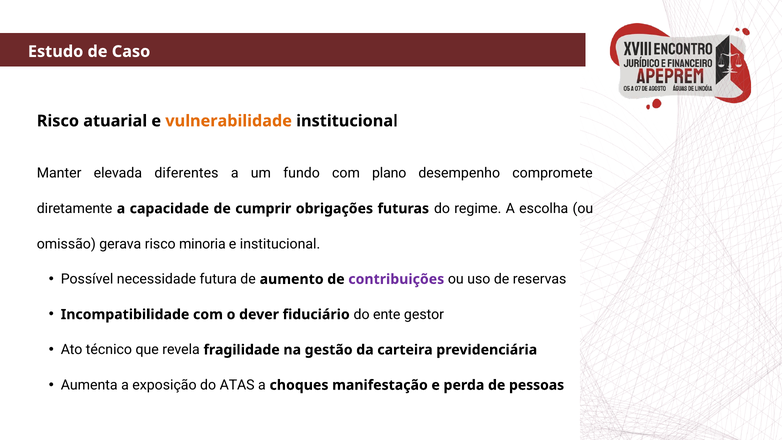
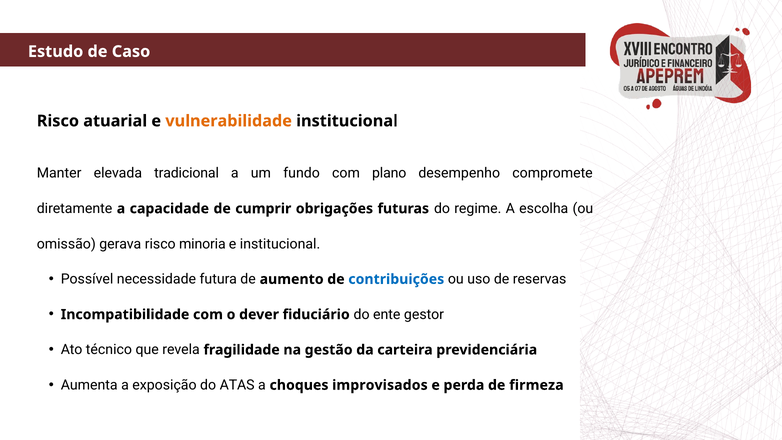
diferentes: diferentes -> tradicional (187, 173)
contribuições colour: purple -> blue (396, 279)
manifestação: manifestação -> improvisados (380, 385)
pessoas: pessoas -> firmeza (536, 385)
